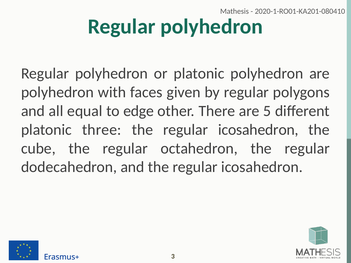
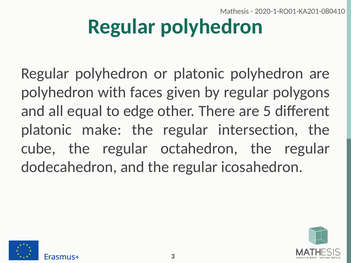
three: three -> make (102, 130)
icosahedron: icosahedron -> intersection (258, 130)
